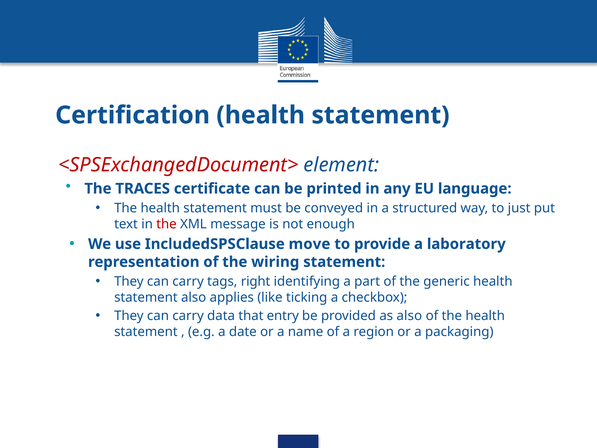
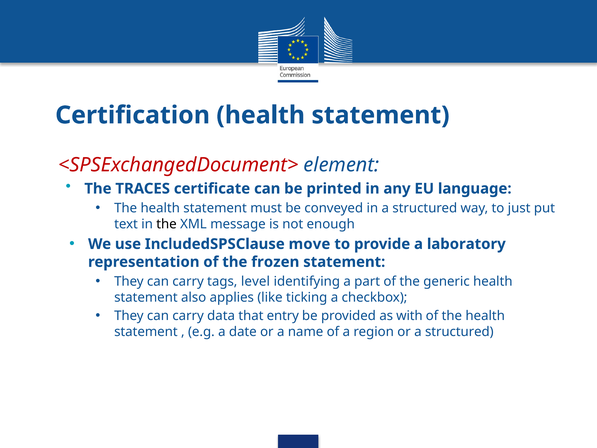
the colour: red -> black (167, 224)
wiring: wiring -> frozen (275, 262)
right: right -> level (255, 281)
as also: also -> with (409, 316)
or a packaging: packaging -> structured (459, 332)
